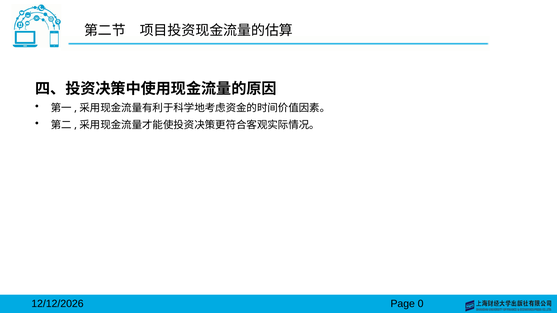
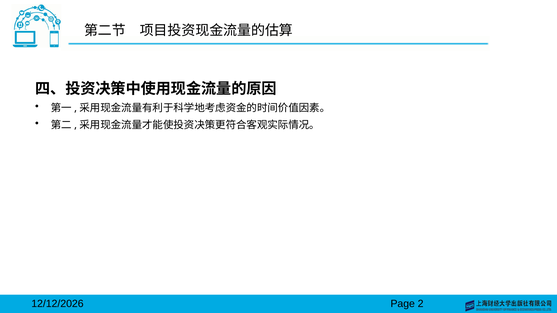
0: 0 -> 2 (421, 304)
